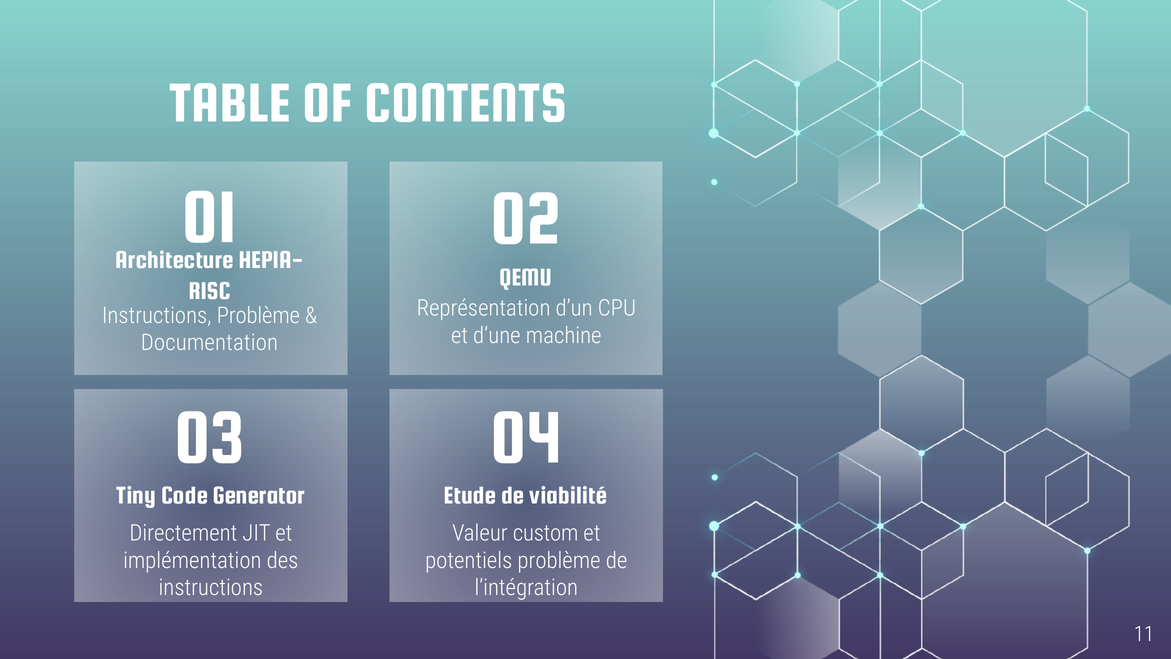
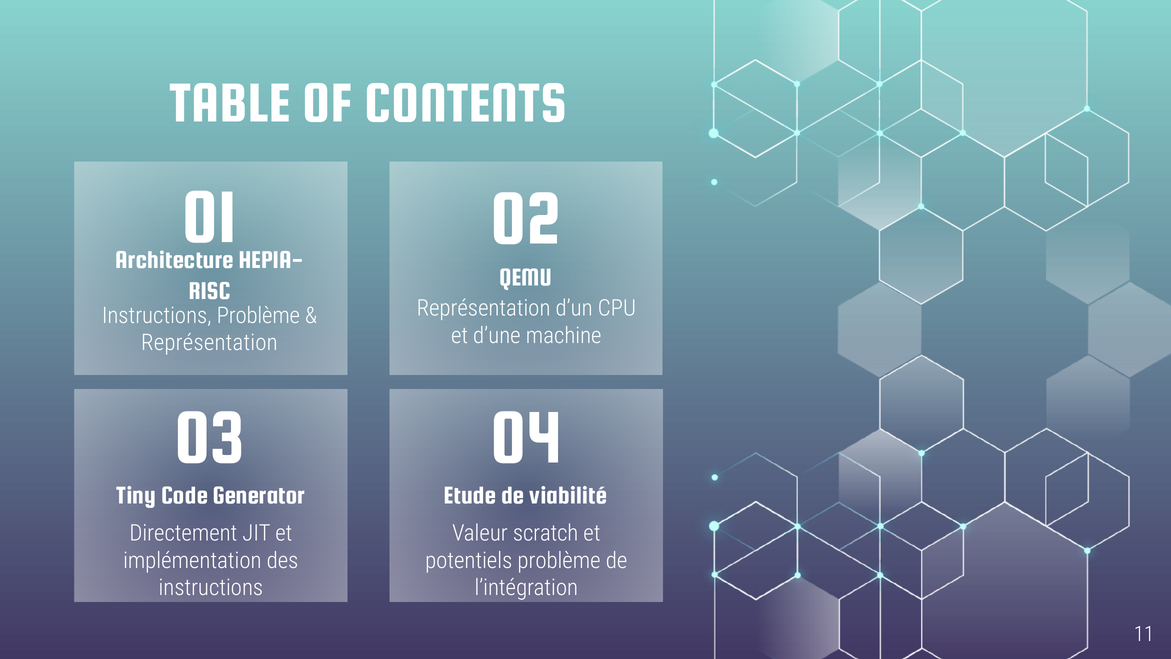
Documentation: Documentation -> Représentation (209, 343)
custom: custom -> scratch (546, 533)
